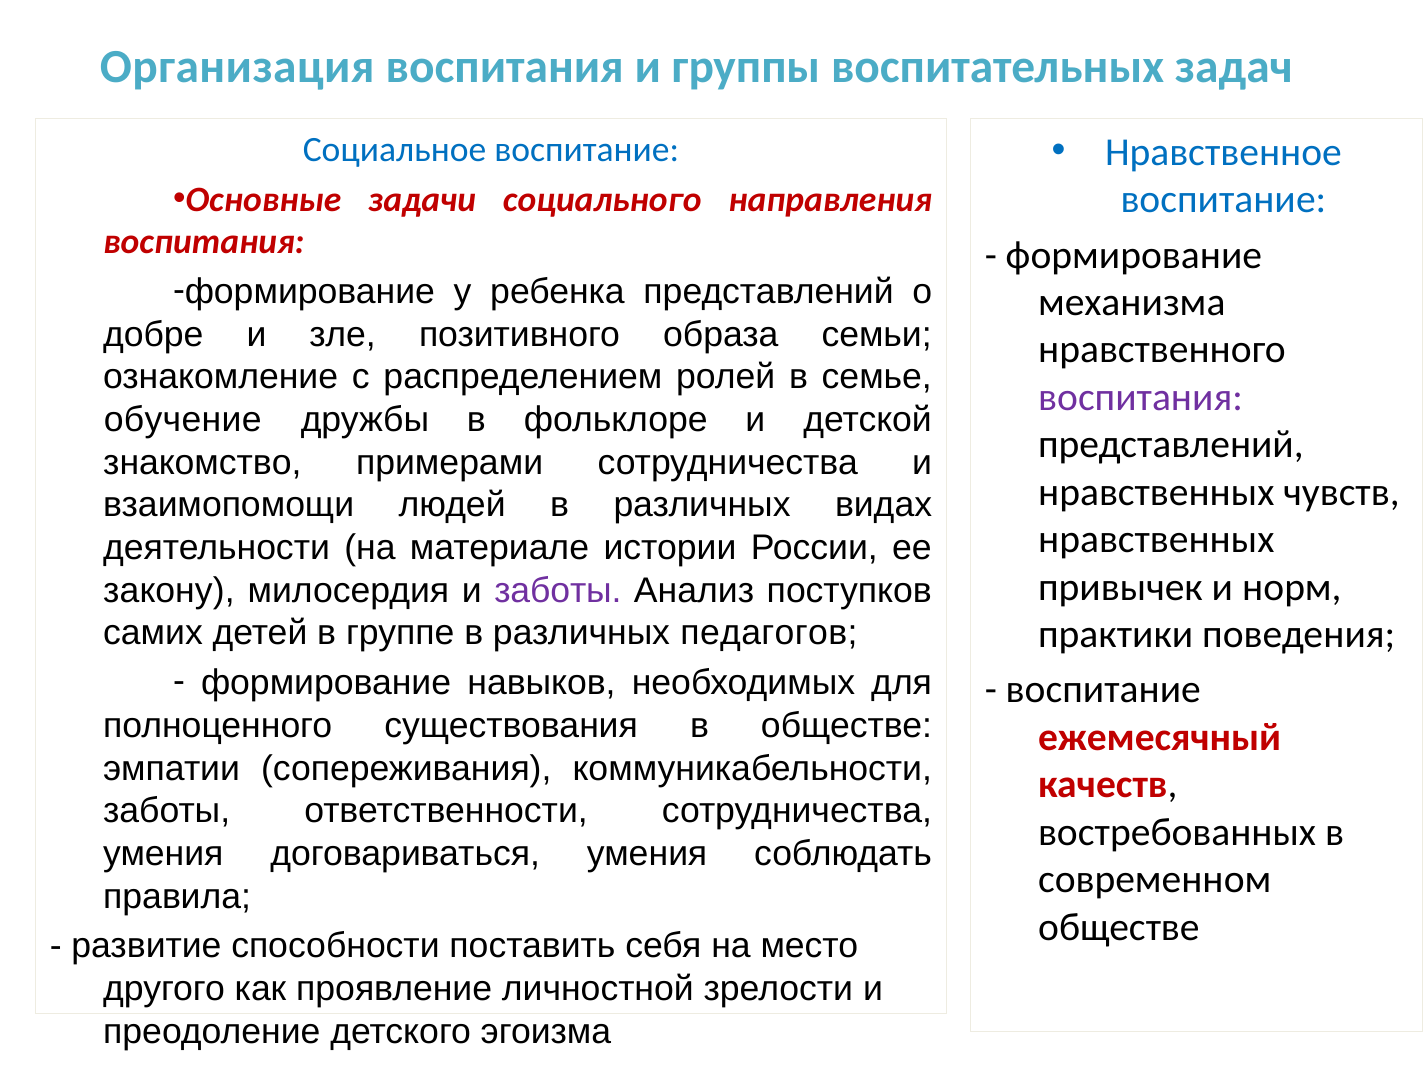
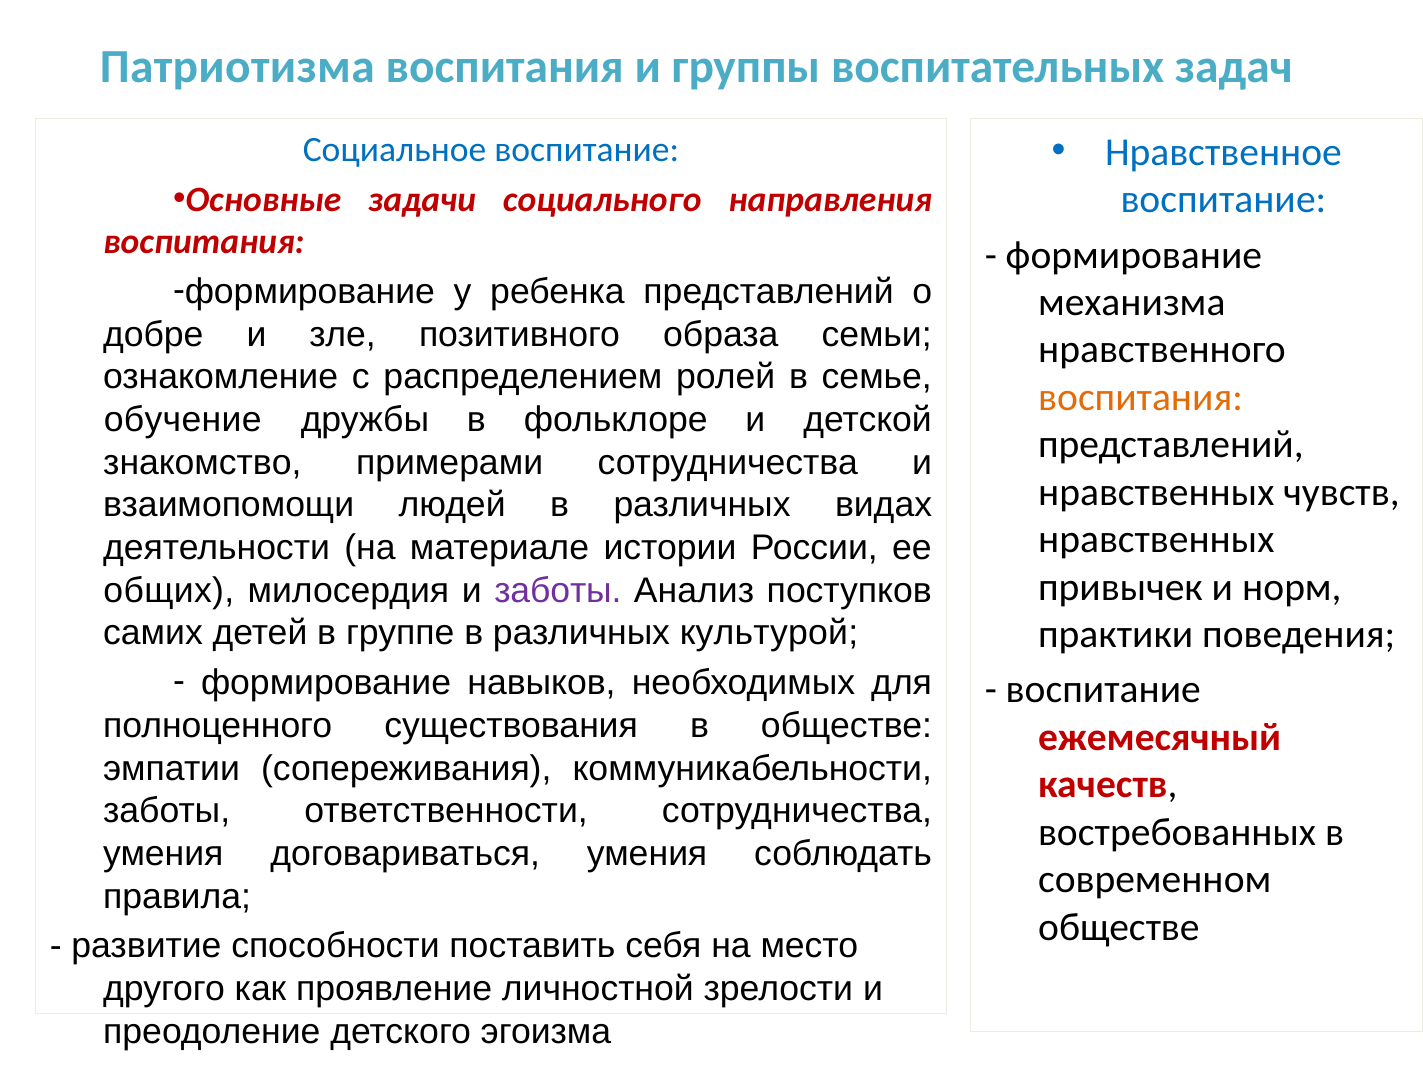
Организация: Организация -> Патриотизма (237, 67)
воспитания colour: purple -> orange (1141, 397)
закону: закону -> общих (169, 591)
педагогов: педагогов -> культурой (769, 633)
